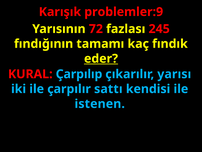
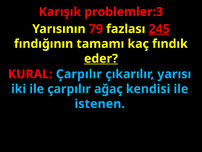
problemler:9: problemler:9 -> problemler:3 (124, 12)
72: 72 -> 79 (96, 29)
245 underline: none -> present (159, 29)
KURAL Çarpılıp: Çarpılıp -> Çarpılır (79, 74)
sattı: sattı -> ağaç (108, 89)
